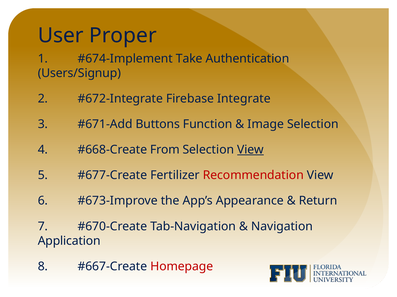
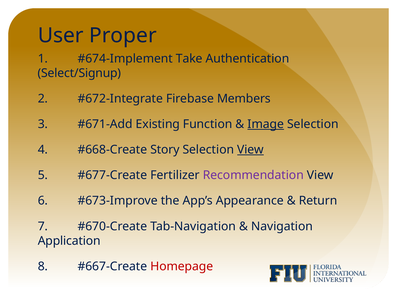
Users/Signup: Users/Signup -> Select/Signup (79, 73)
Integrate: Integrate -> Members (244, 99)
Buttons: Buttons -> Existing (158, 124)
Image underline: none -> present (266, 124)
From: From -> Story (165, 150)
Recommendation colour: red -> purple (253, 176)
